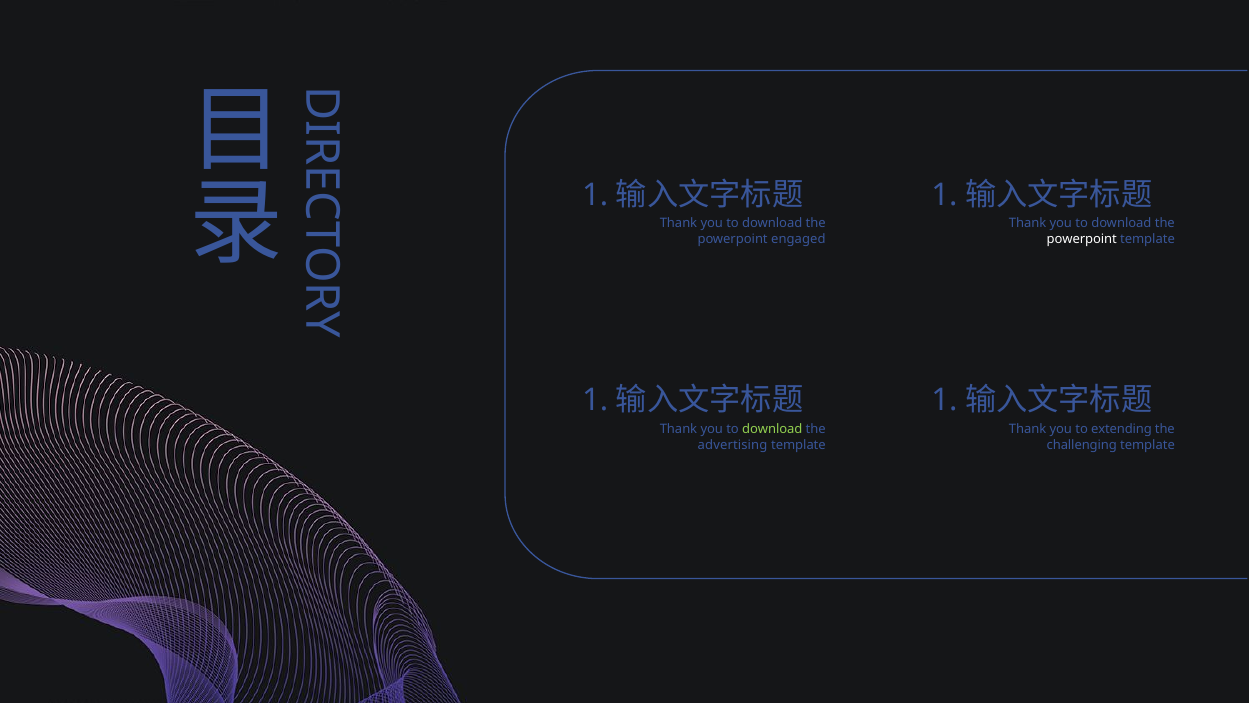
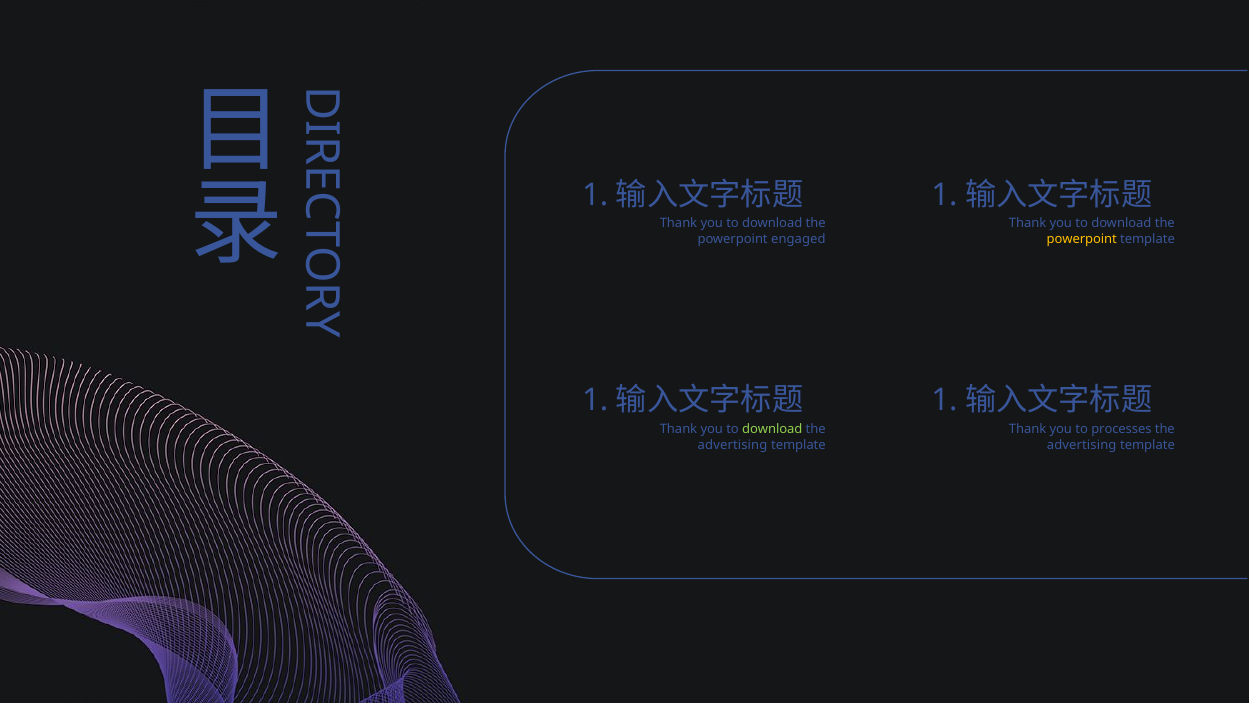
powerpoint colour: white -> yellow (1082, 239)
extending: extending -> processes (1121, 429)
challenging: challenging -> advertising (1082, 445)
